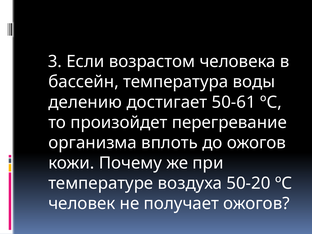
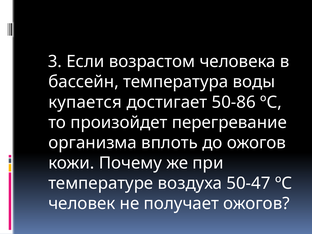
делению: делению -> купается (85, 102)
50-61: 50-61 -> 50-86 (234, 102)
50-20: 50-20 -> 50-47 (248, 183)
